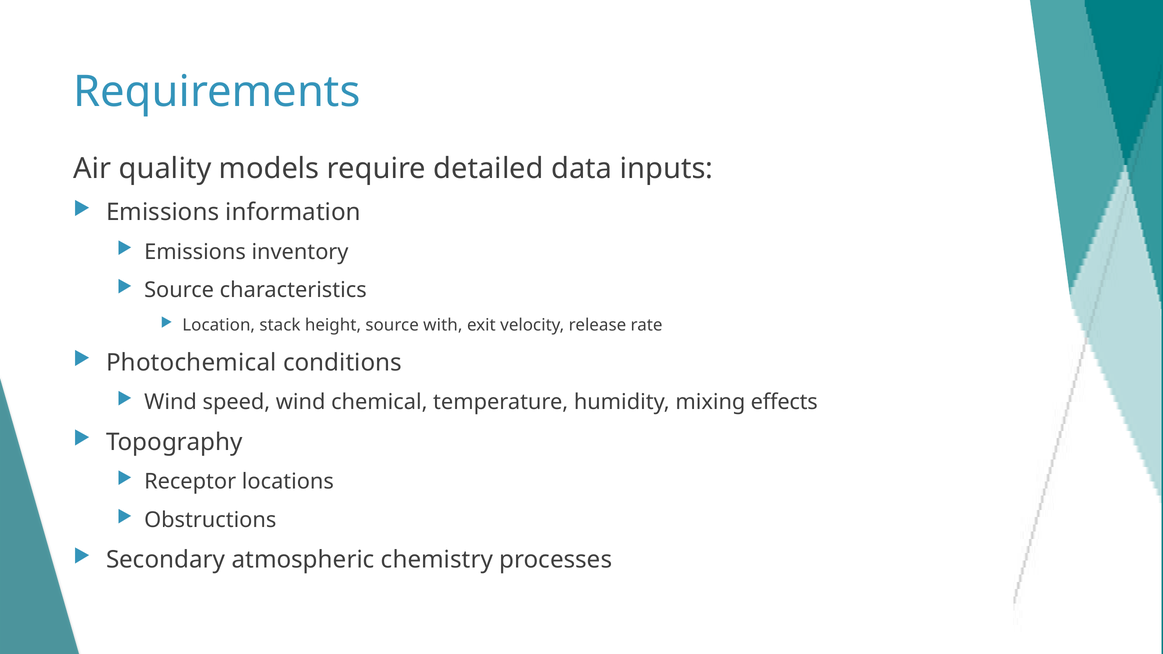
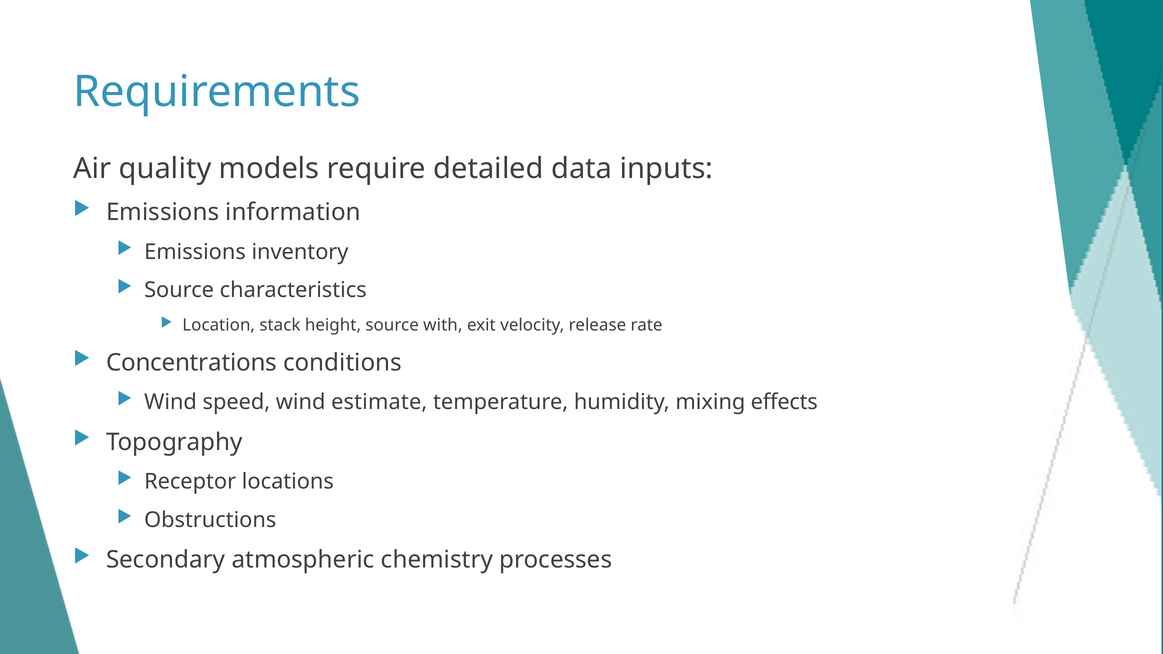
Photochemical: Photochemical -> Concentrations (191, 363)
chemical: chemical -> estimate (379, 402)
